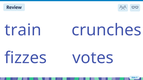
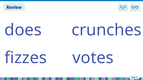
train: train -> does (23, 30)
